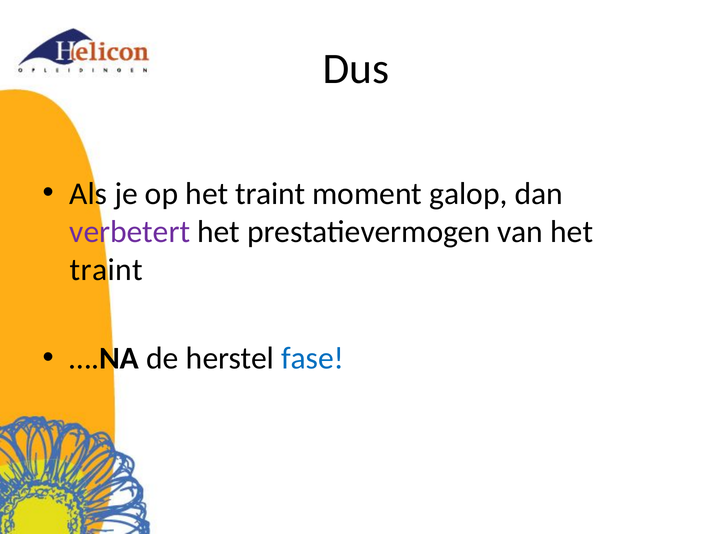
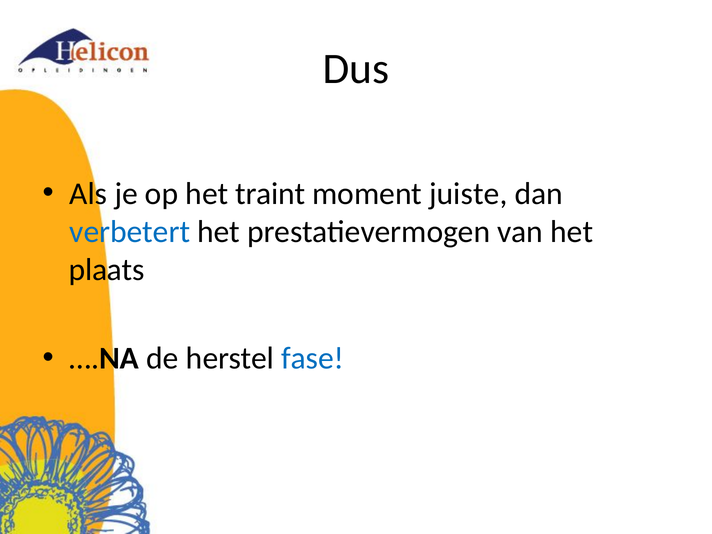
galop: galop -> juiste (468, 194)
verbetert colour: purple -> blue (130, 232)
traint: traint -> plaats (107, 270)
